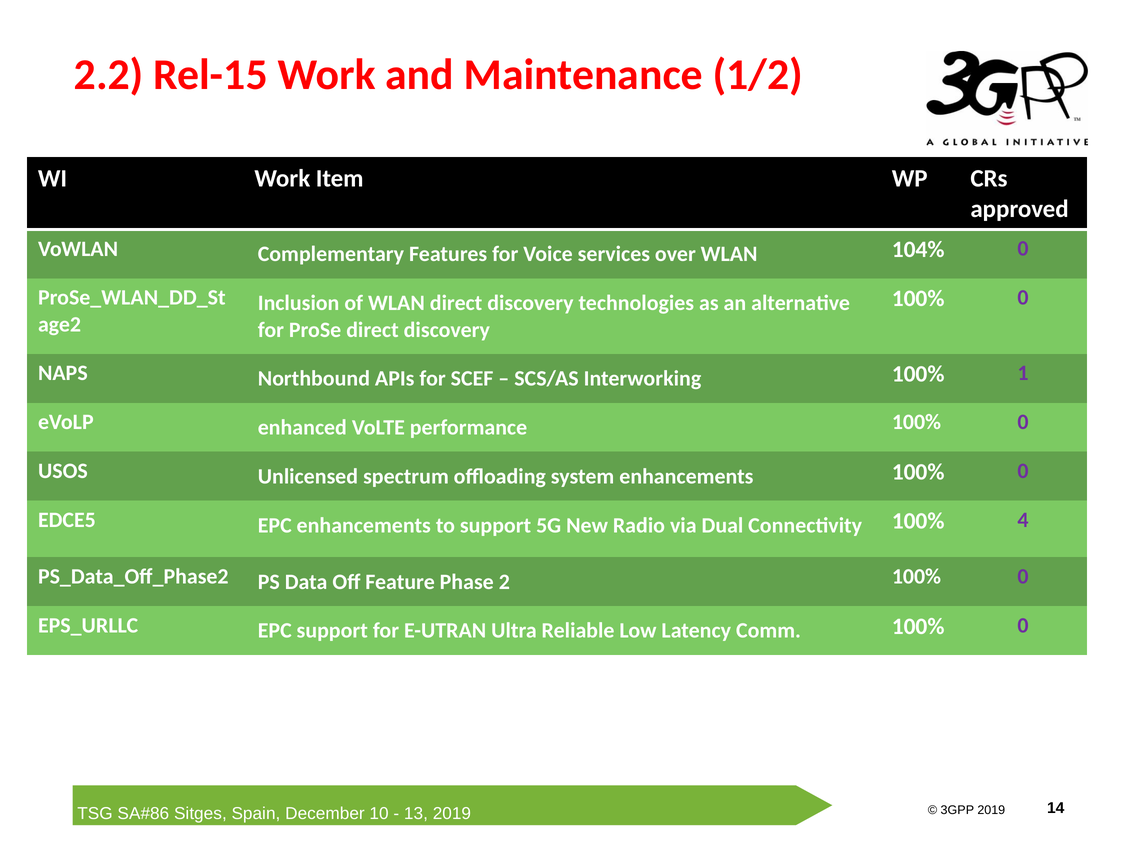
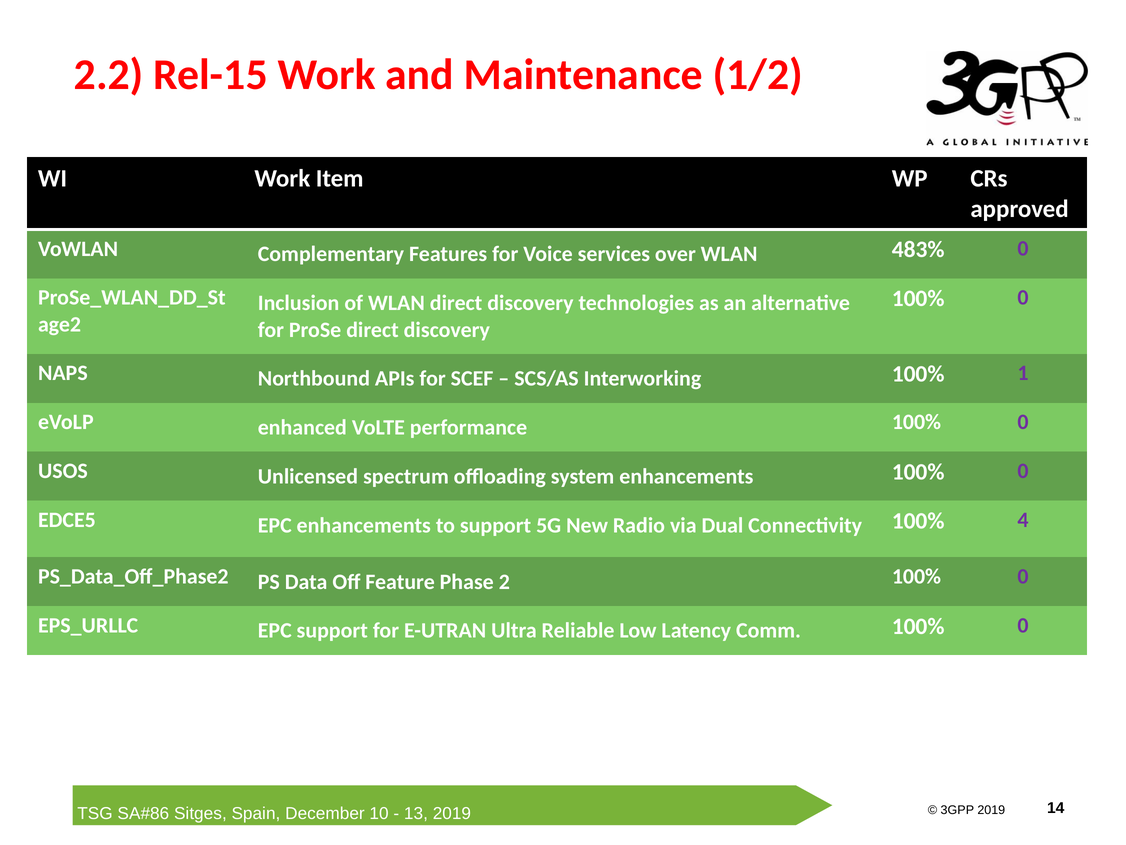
104%: 104% -> 483% (918, 250)
